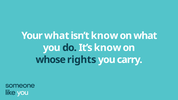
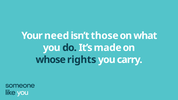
Your what: what -> need (57, 36)
isn’t know: know -> those (105, 36)
It’s know: know -> made (108, 48)
